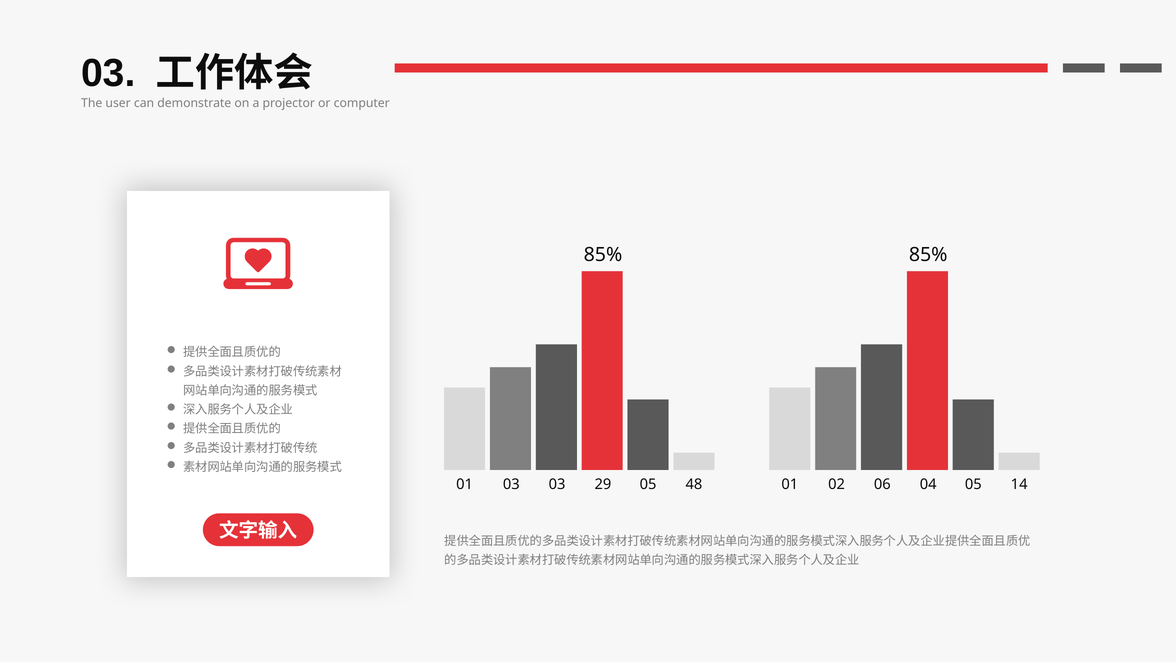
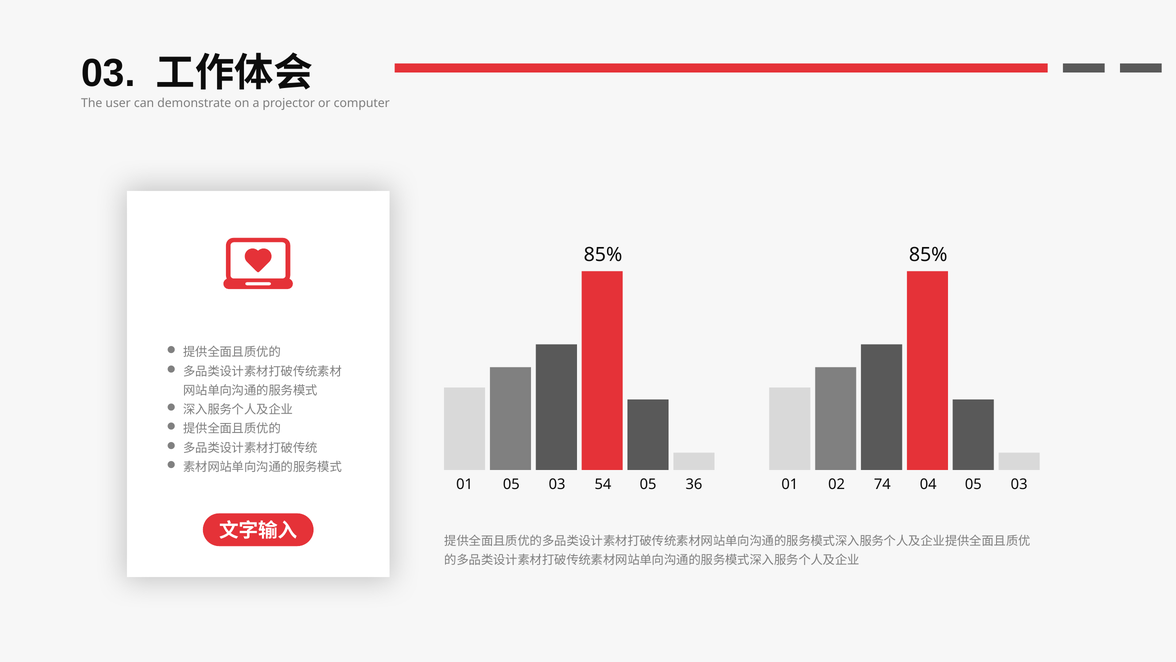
01 03: 03 -> 05 (511, 484)
29: 29 -> 54 (603, 484)
48: 48 -> 36 (694, 484)
06: 06 -> 74 (882, 484)
04 05 14: 14 -> 03 (1019, 484)
